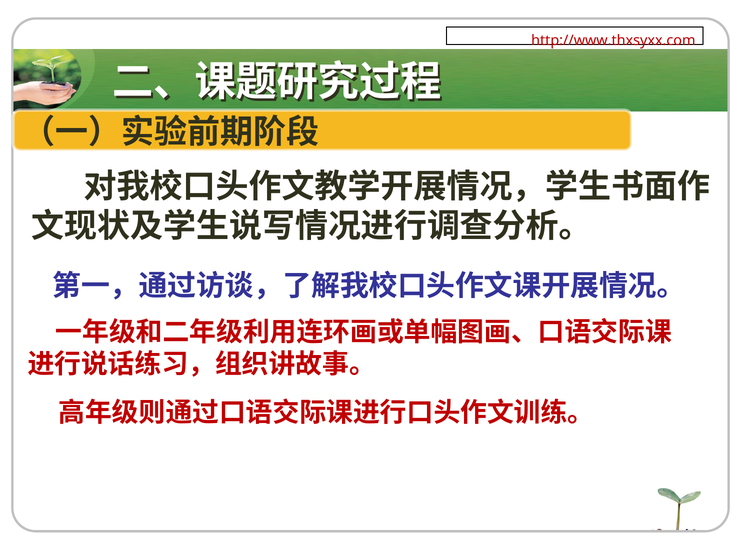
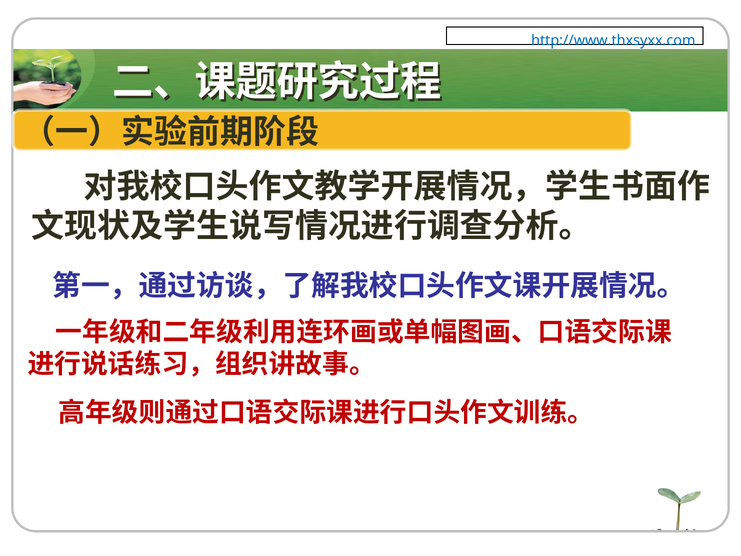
http://www.thxsyxx.com colour: red -> blue (613, 40)
